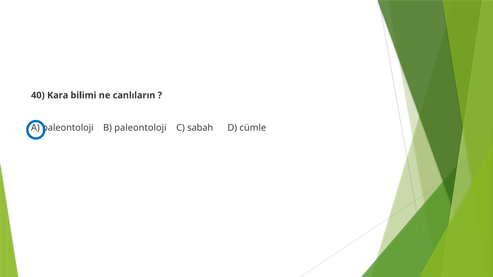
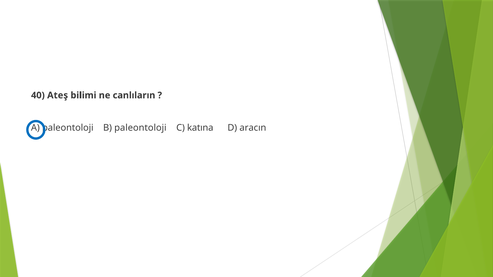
Kara: Kara -> Ateş (58, 95)
sabah: sabah -> katına (200, 128)
cümle: cümle -> aracın (253, 128)
